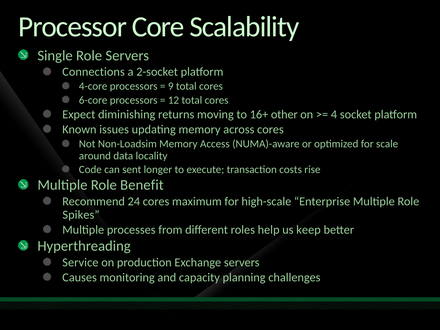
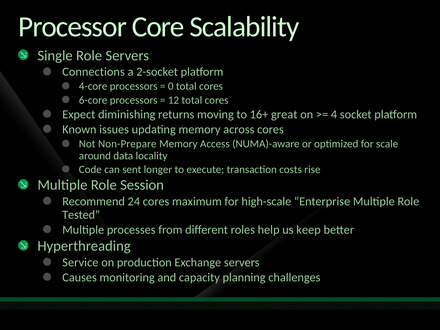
9: 9 -> 0 (171, 86)
other: other -> great (284, 114)
Non-Loadsim: Non-Loadsim -> Non-Prepare (127, 144)
Benefit: Benefit -> Session (142, 185)
Spikes: Spikes -> Tested (81, 215)
